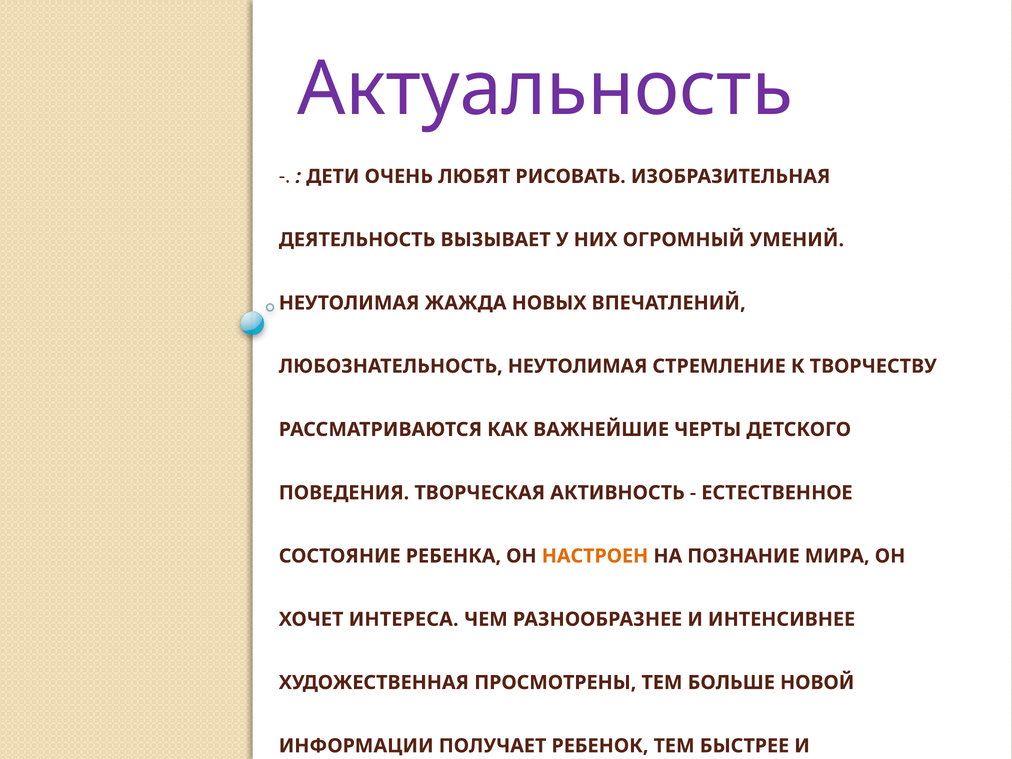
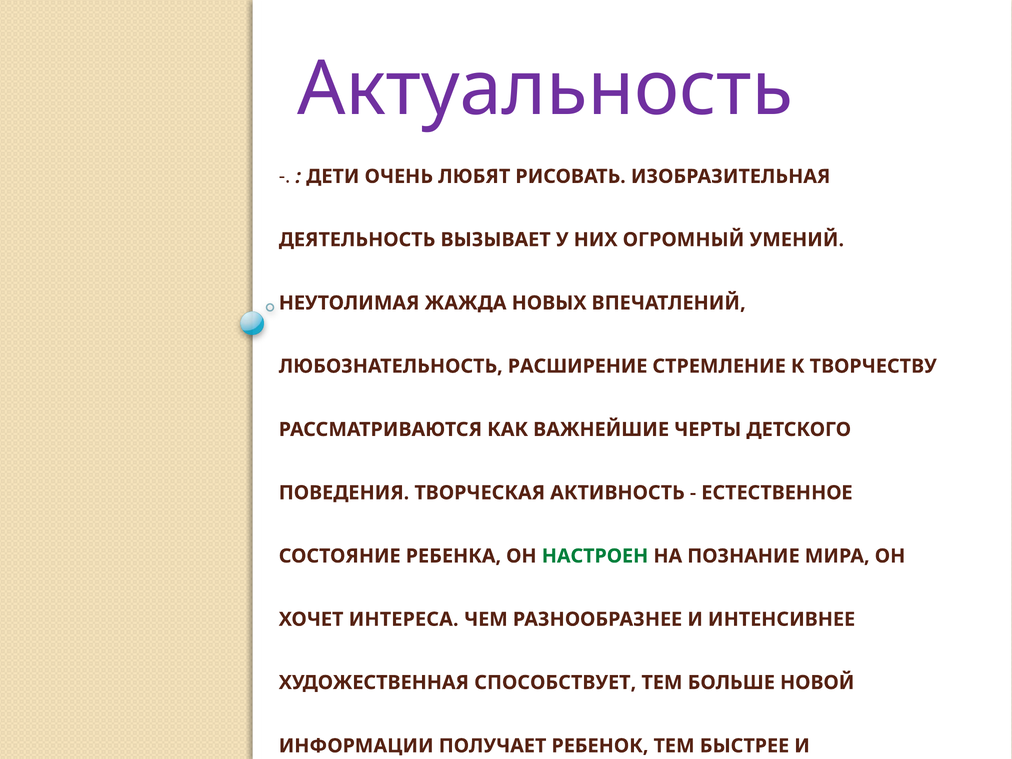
ЛЮБОЗНАТЕЛЬНОСТЬ НЕУТОЛИМАЯ: НЕУТОЛИМАЯ -> РАСШИРЕНИЕ (578, 366)
НАСТРОЕН colour: orange -> green (595, 556)
ПРОСМОТРЕНЫ: ПРОСМОТРЕНЫ -> СПОСОБСТВУЕТ (555, 683)
